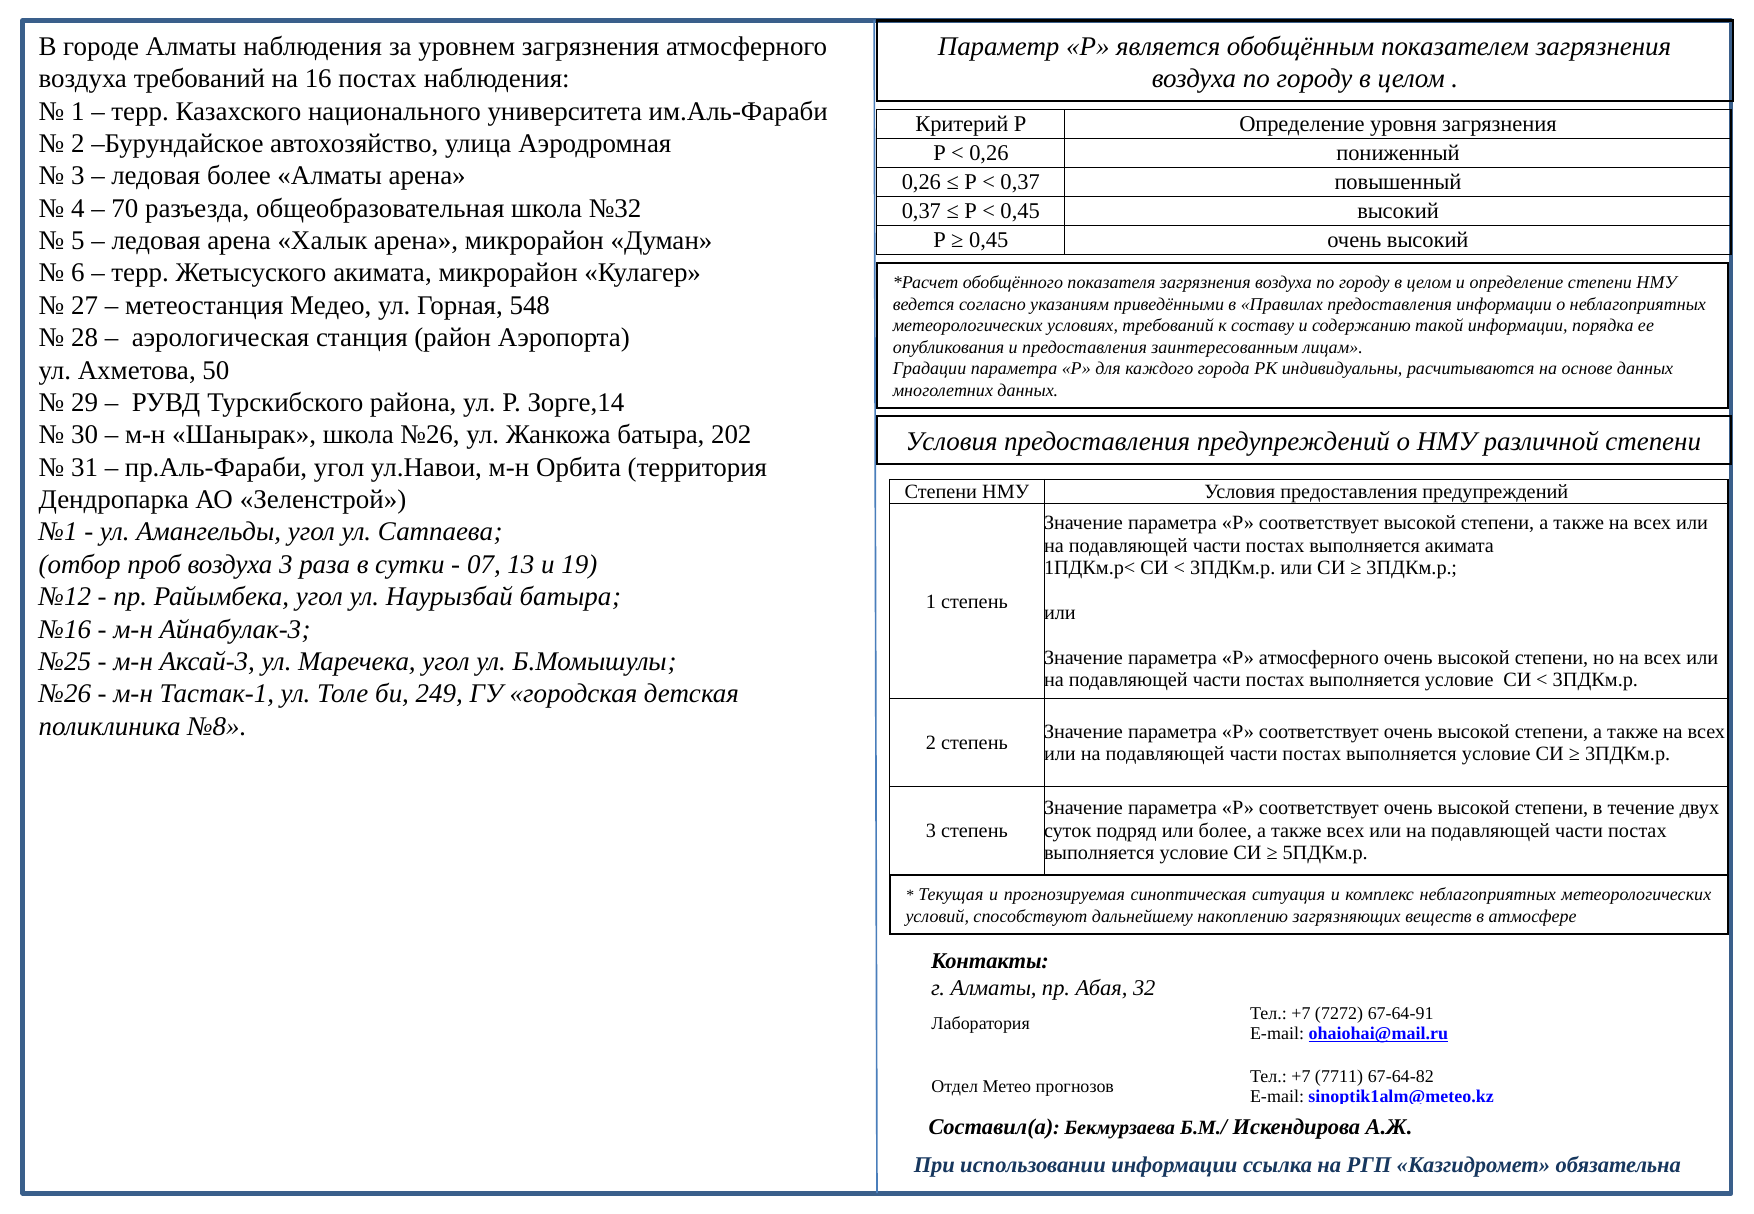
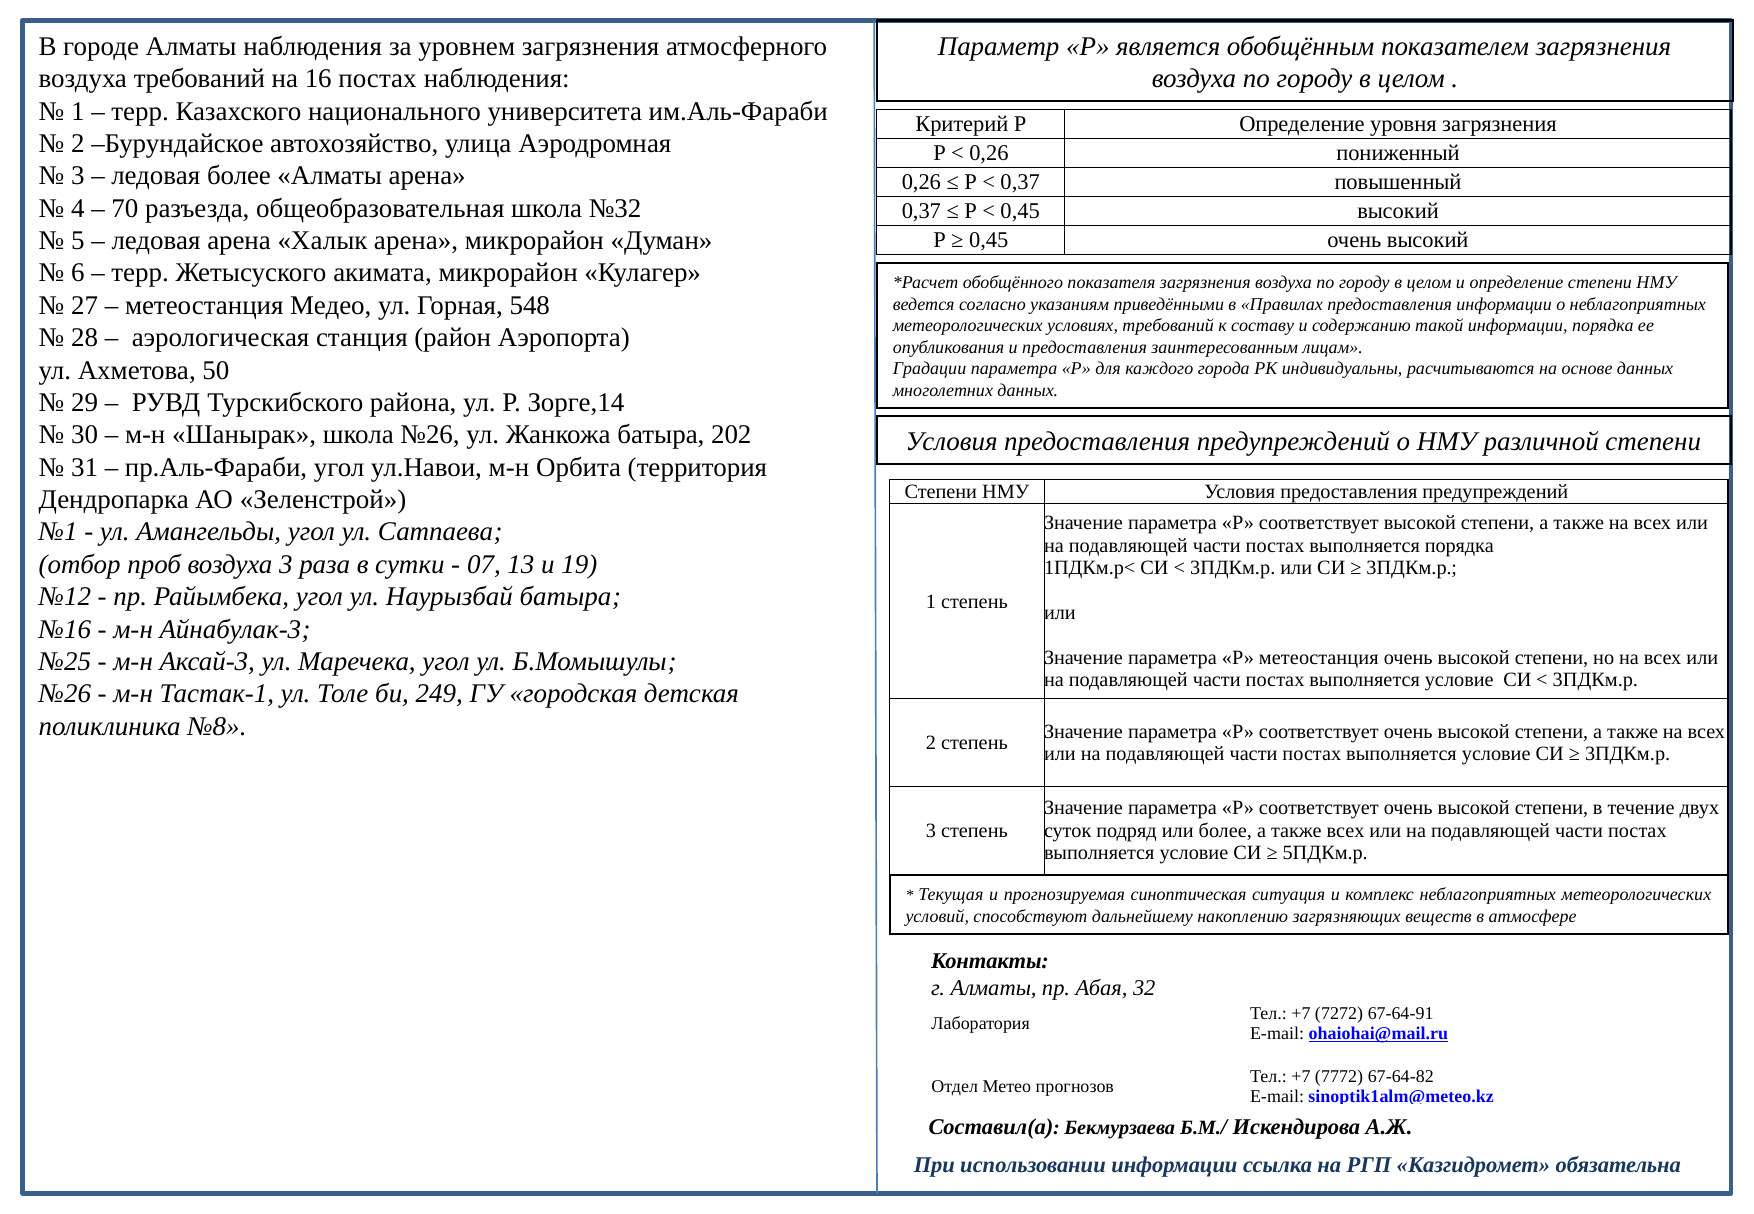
выполняется акимата: акимата -> порядка (1459, 545)
Р атмосферного: атмосферного -> метеостанция (1319, 658)
7711: 7711 -> 7772 (1339, 1077)
